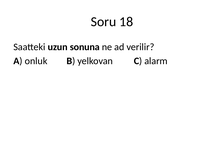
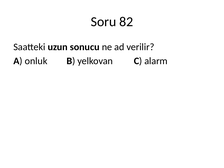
18: 18 -> 82 (126, 22)
sonuna: sonuna -> sonucu (85, 47)
